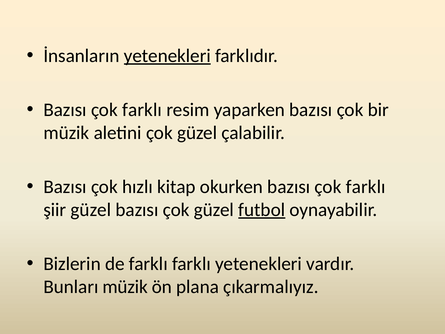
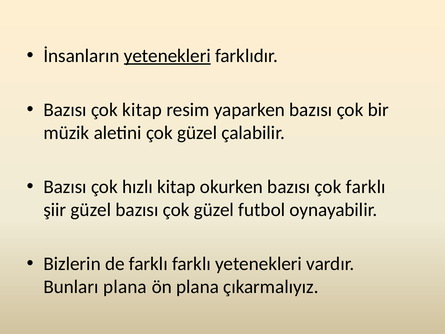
farklı: farklı -> kitap (142, 110)
futbol underline: present -> none (262, 210)
Bunları müzik: müzik -> plana (125, 287)
